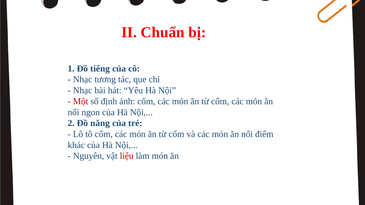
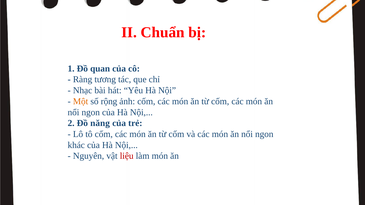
tiếng: tiếng -> quan (100, 69)
Nhạc: Nhạc -> Ràng (83, 80)
Một colour: red -> orange (81, 101)
định: định -> rộng (109, 101)
điểm: điểm -> ngon (264, 134)
